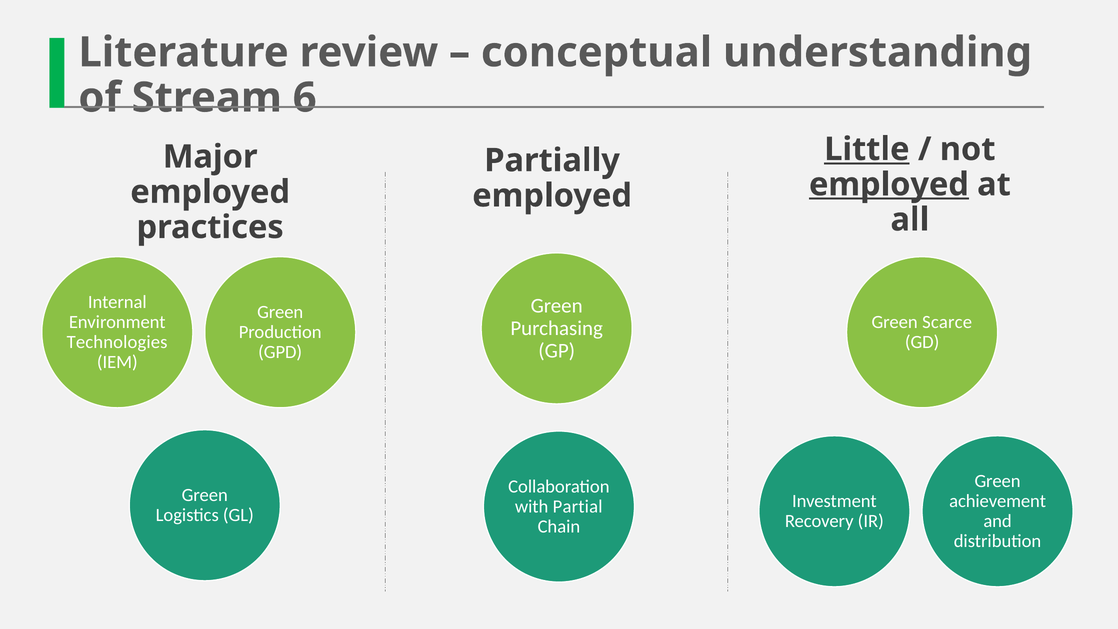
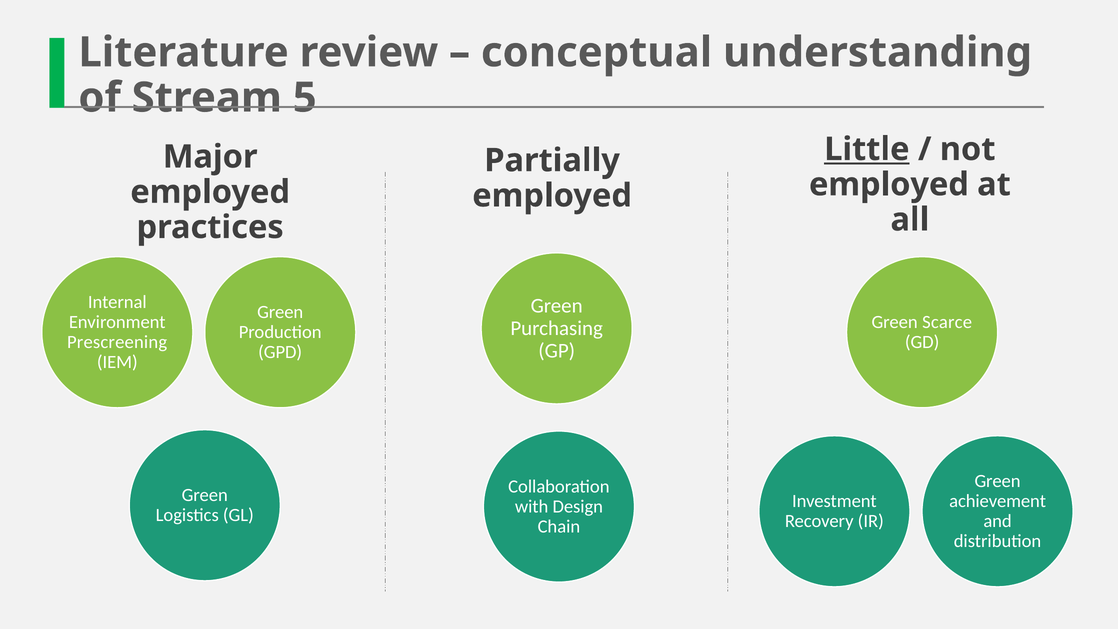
6: 6 -> 5 (305, 98)
employed underline: present -> none (889, 184)
Technologies: Technologies -> Prescreening (117, 342)
Partial: Partial -> Design (578, 506)
